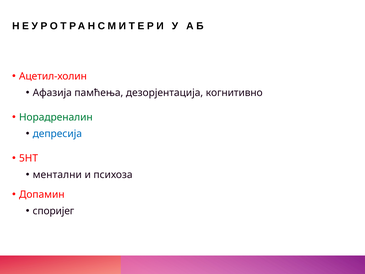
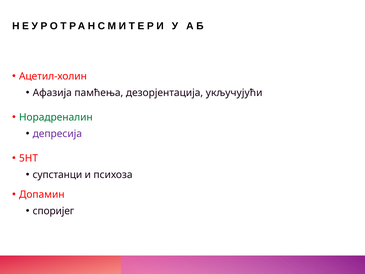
когнитивно: когнитивно -> укључујући (234, 93)
депресија colour: blue -> purple (57, 134)
ментални: ментални -> супстанци (57, 175)
